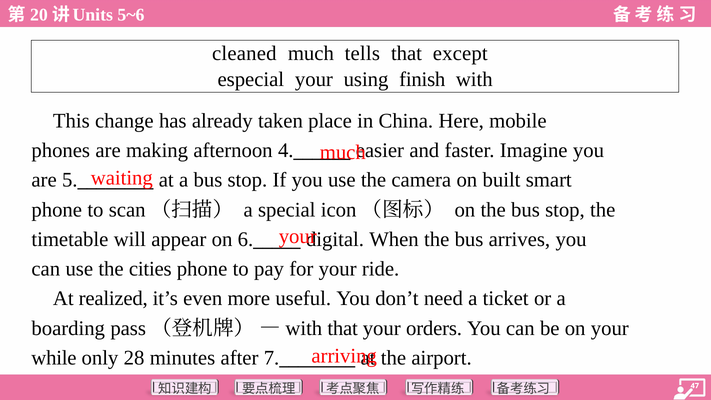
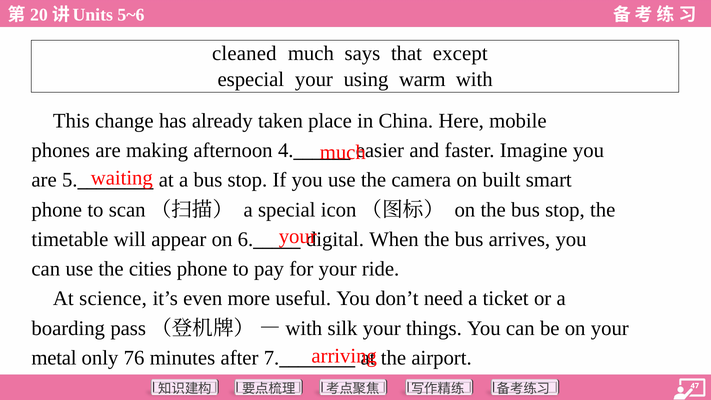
tells: tells -> says (362, 53)
finish: finish -> warm (422, 79)
realized: realized -> science (113, 299)
—with that: that -> silk (343, 328)
orders: orders -> things (434, 328)
while: while -> metal (54, 358)
28: 28 -> 76 (134, 358)
